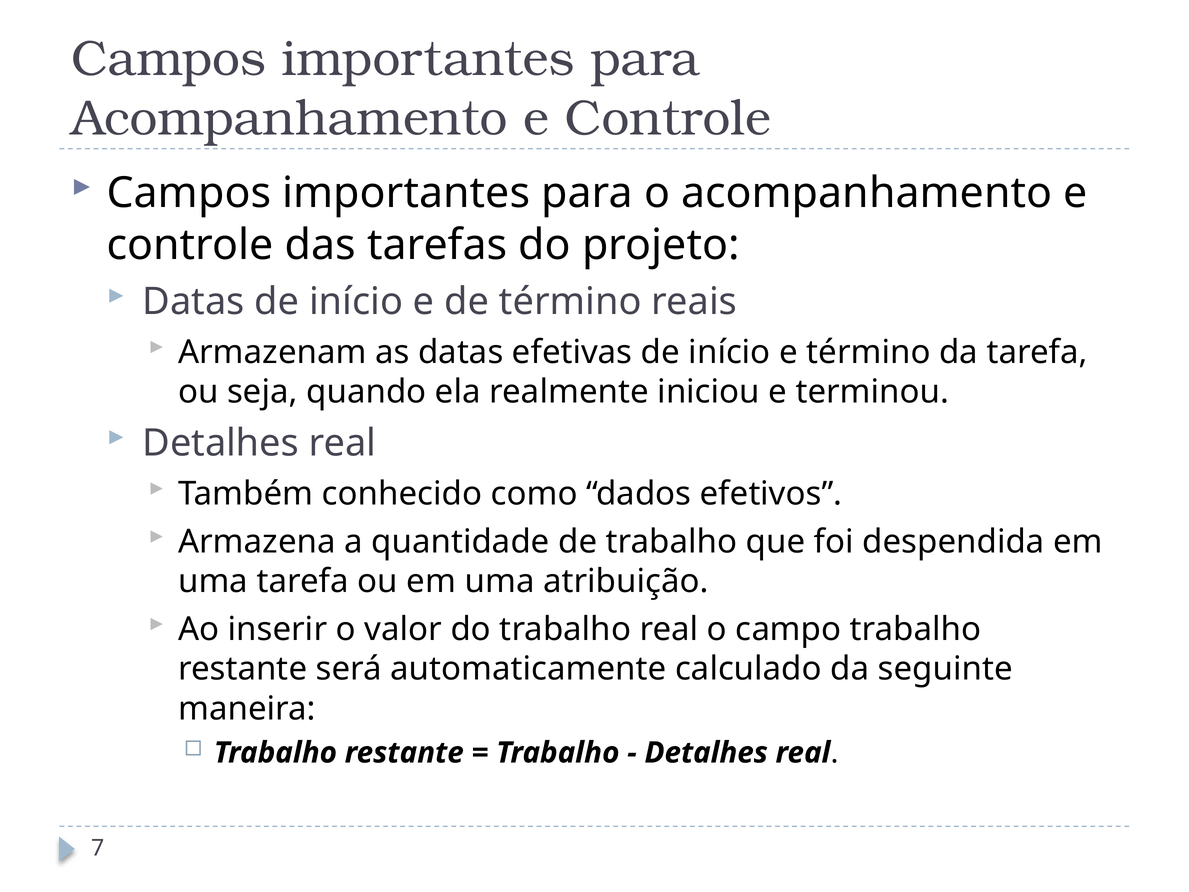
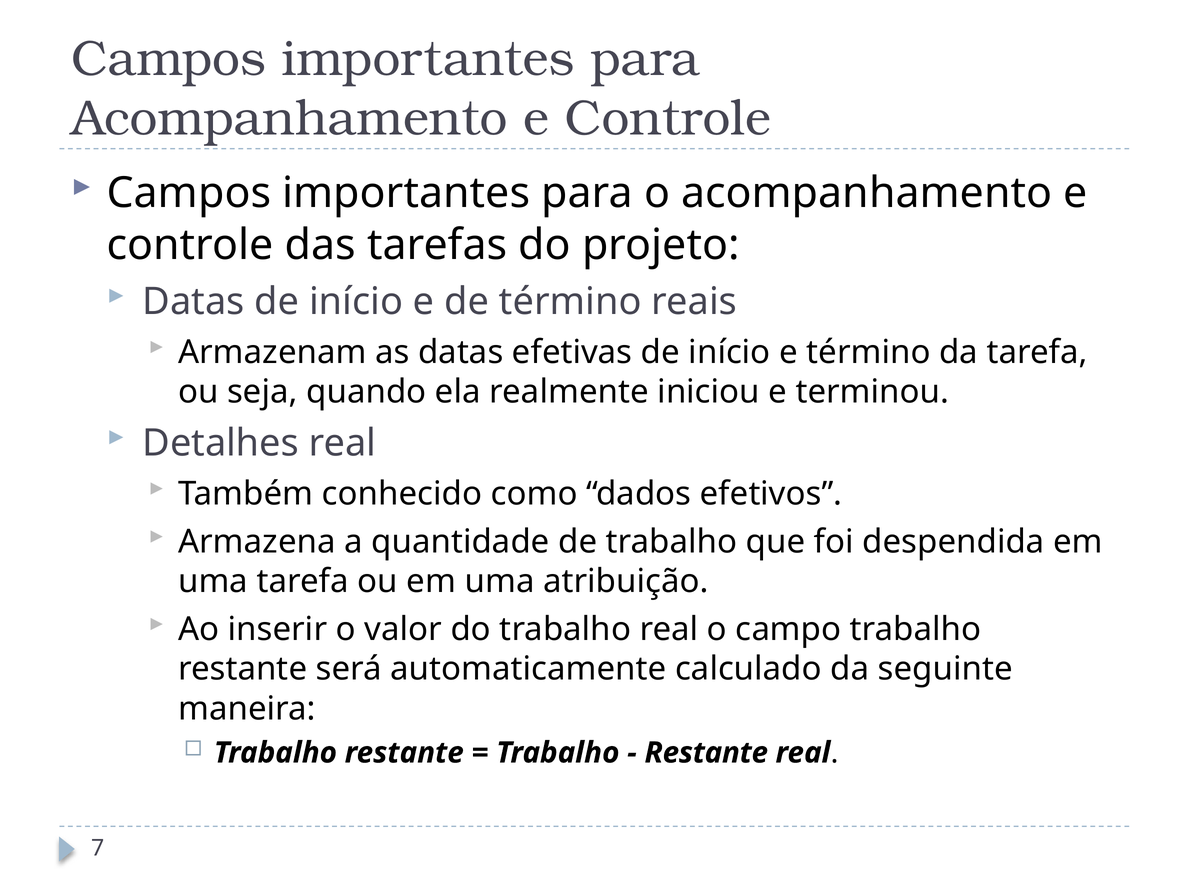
Detalhes: Detalhes -> Restante (706, 753)
